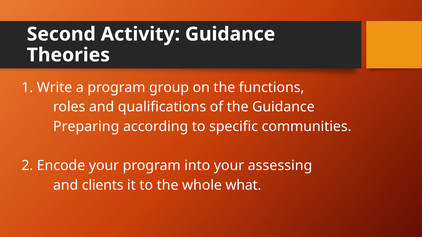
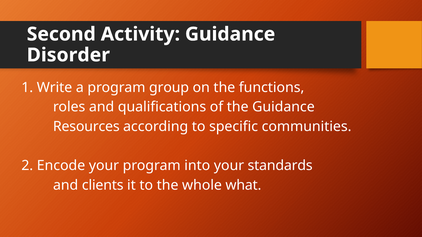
Theories: Theories -> Disorder (68, 55)
Preparing: Preparing -> Resources (86, 127)
assessing: assessing -> standards (280, 166)
